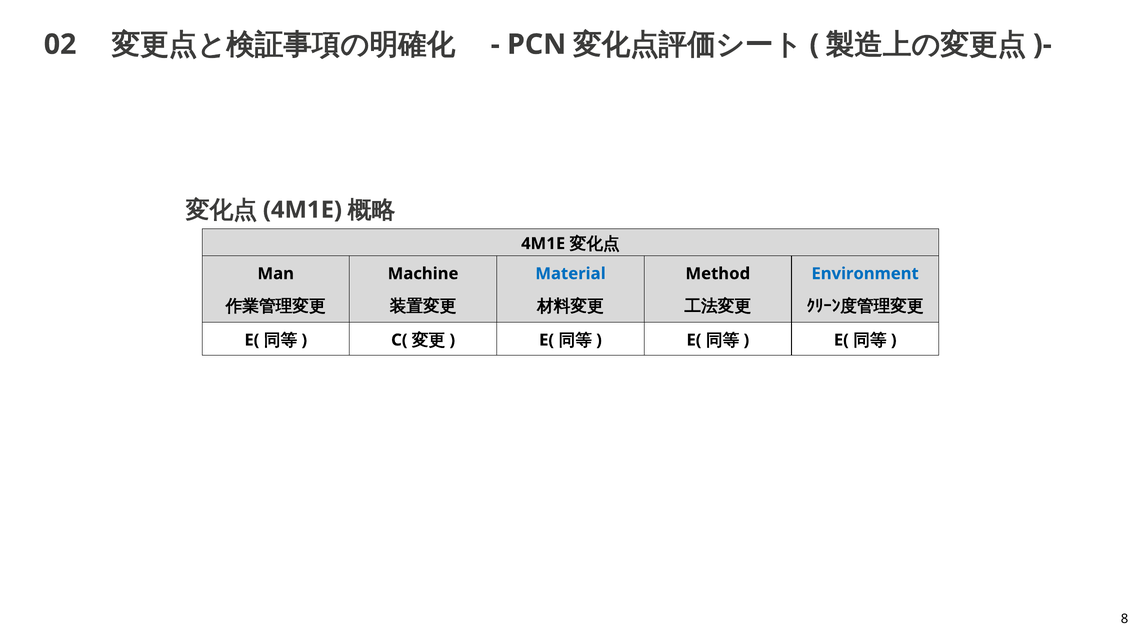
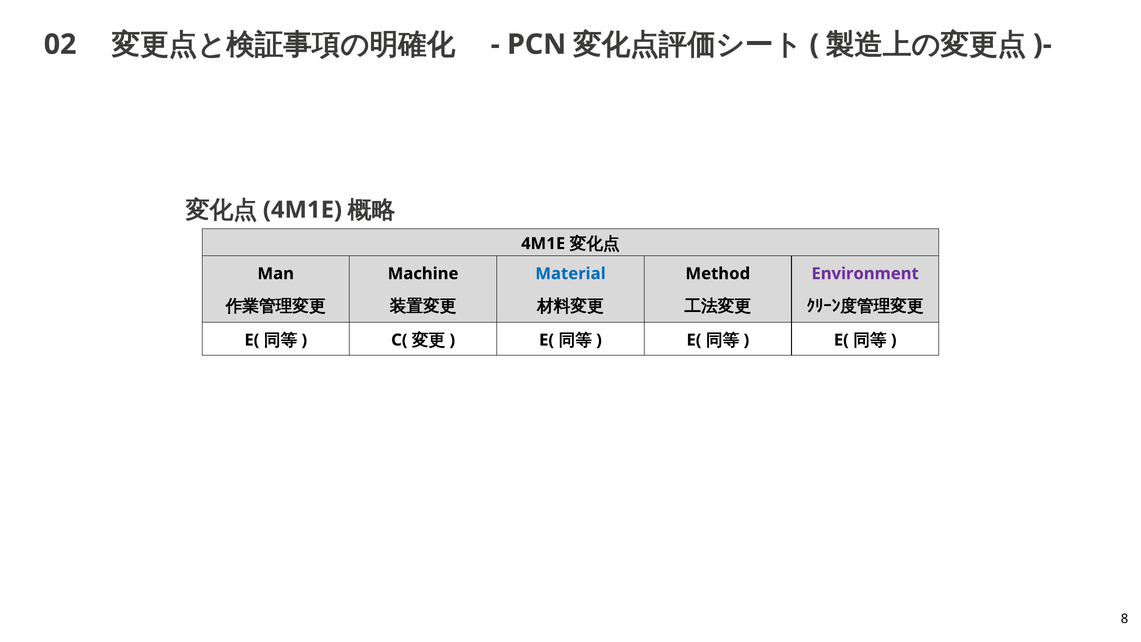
Environment colour: blue -> purple (865, 274)
